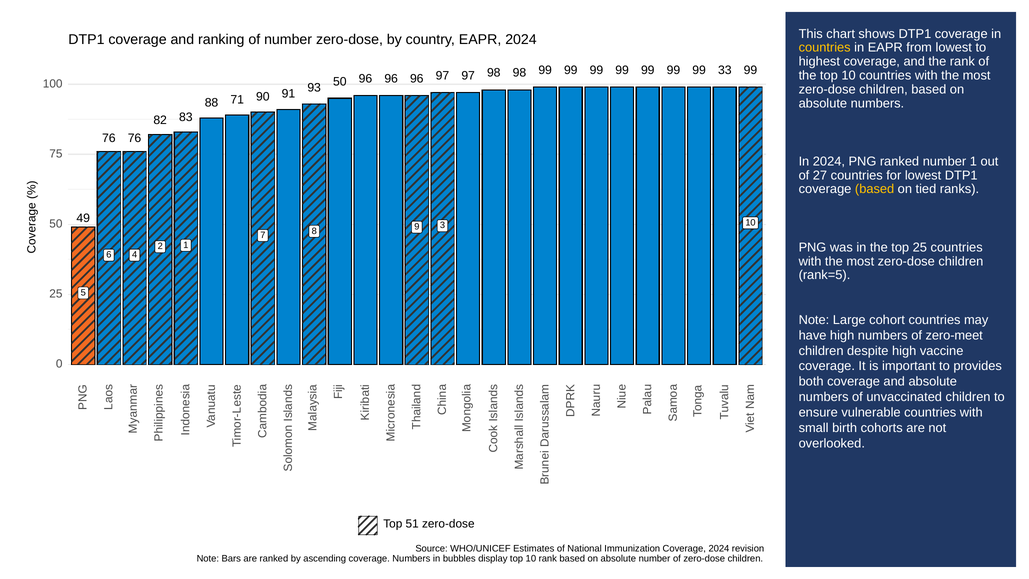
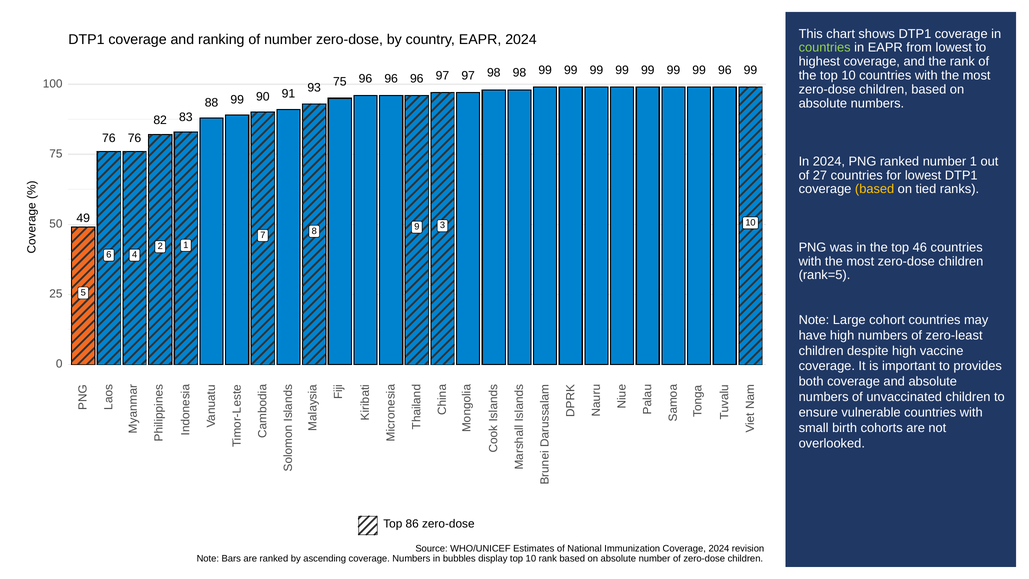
countries colour: yellow -> light green (825, 48)
99 33: 33 -> 96 (725, 70)
88 71: 71 -> 99 (237, 100)
93 50: 50 -> 75 (340, 82)
top 25: 25 -> 46 (920, 247)
zero-meet: zero-meet -> zero-least (954, 335)
51: 51 -> 86 (412, 524)
